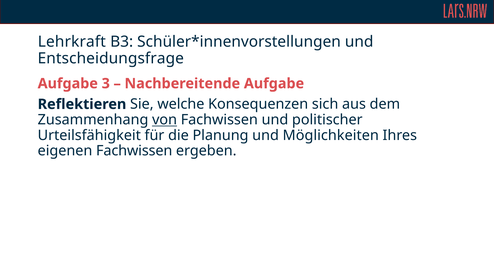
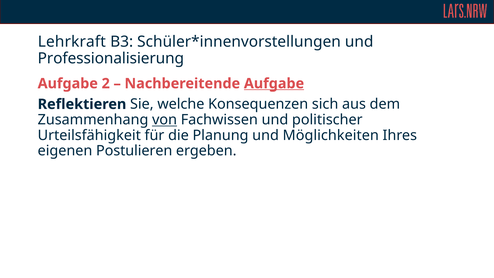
Entscheidungsfrage: Entscheidungsfrage -> Professionalisierung (111, 58)
3: 3 -> 2 (106, 83)
Aufgabe underline: none -> present (274, 83)
eigenen Fachwissen: Fachwissen -> Postulieren (134, 151)
